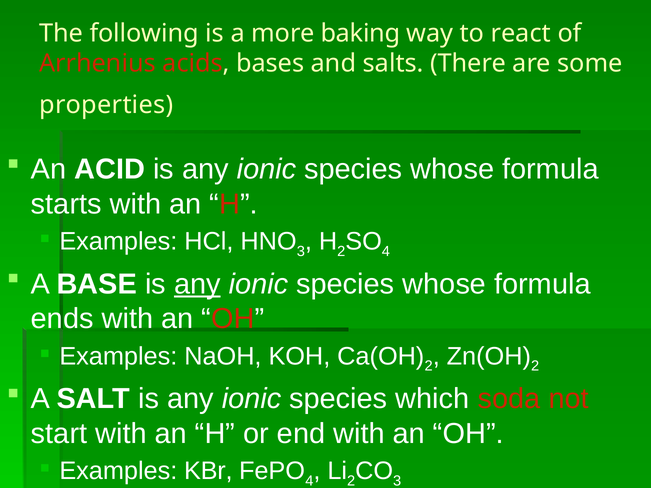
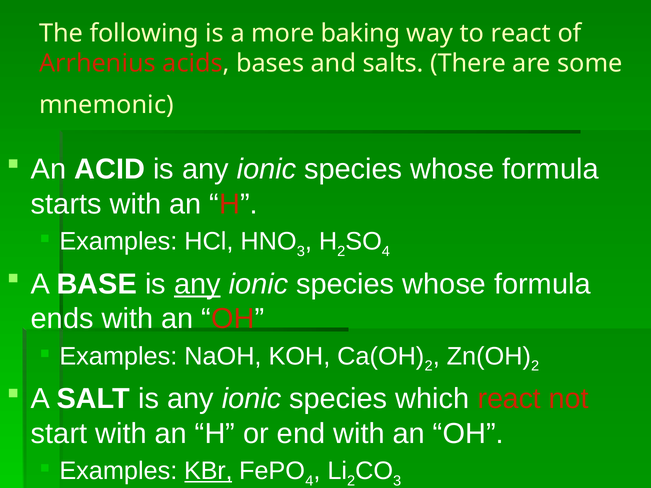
properties: properties -> mnemonic (106, 105)
which soda: soda -> react (509, 399)
KBr underline: none -> present (208, 471)
